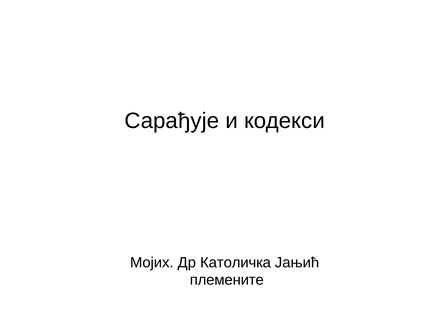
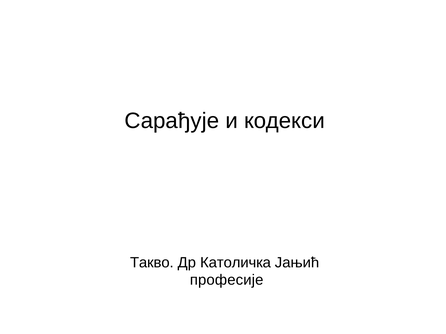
Мојих: Мојих -> Такво (152, 263)
племените: племените -> професије (227, 280)
